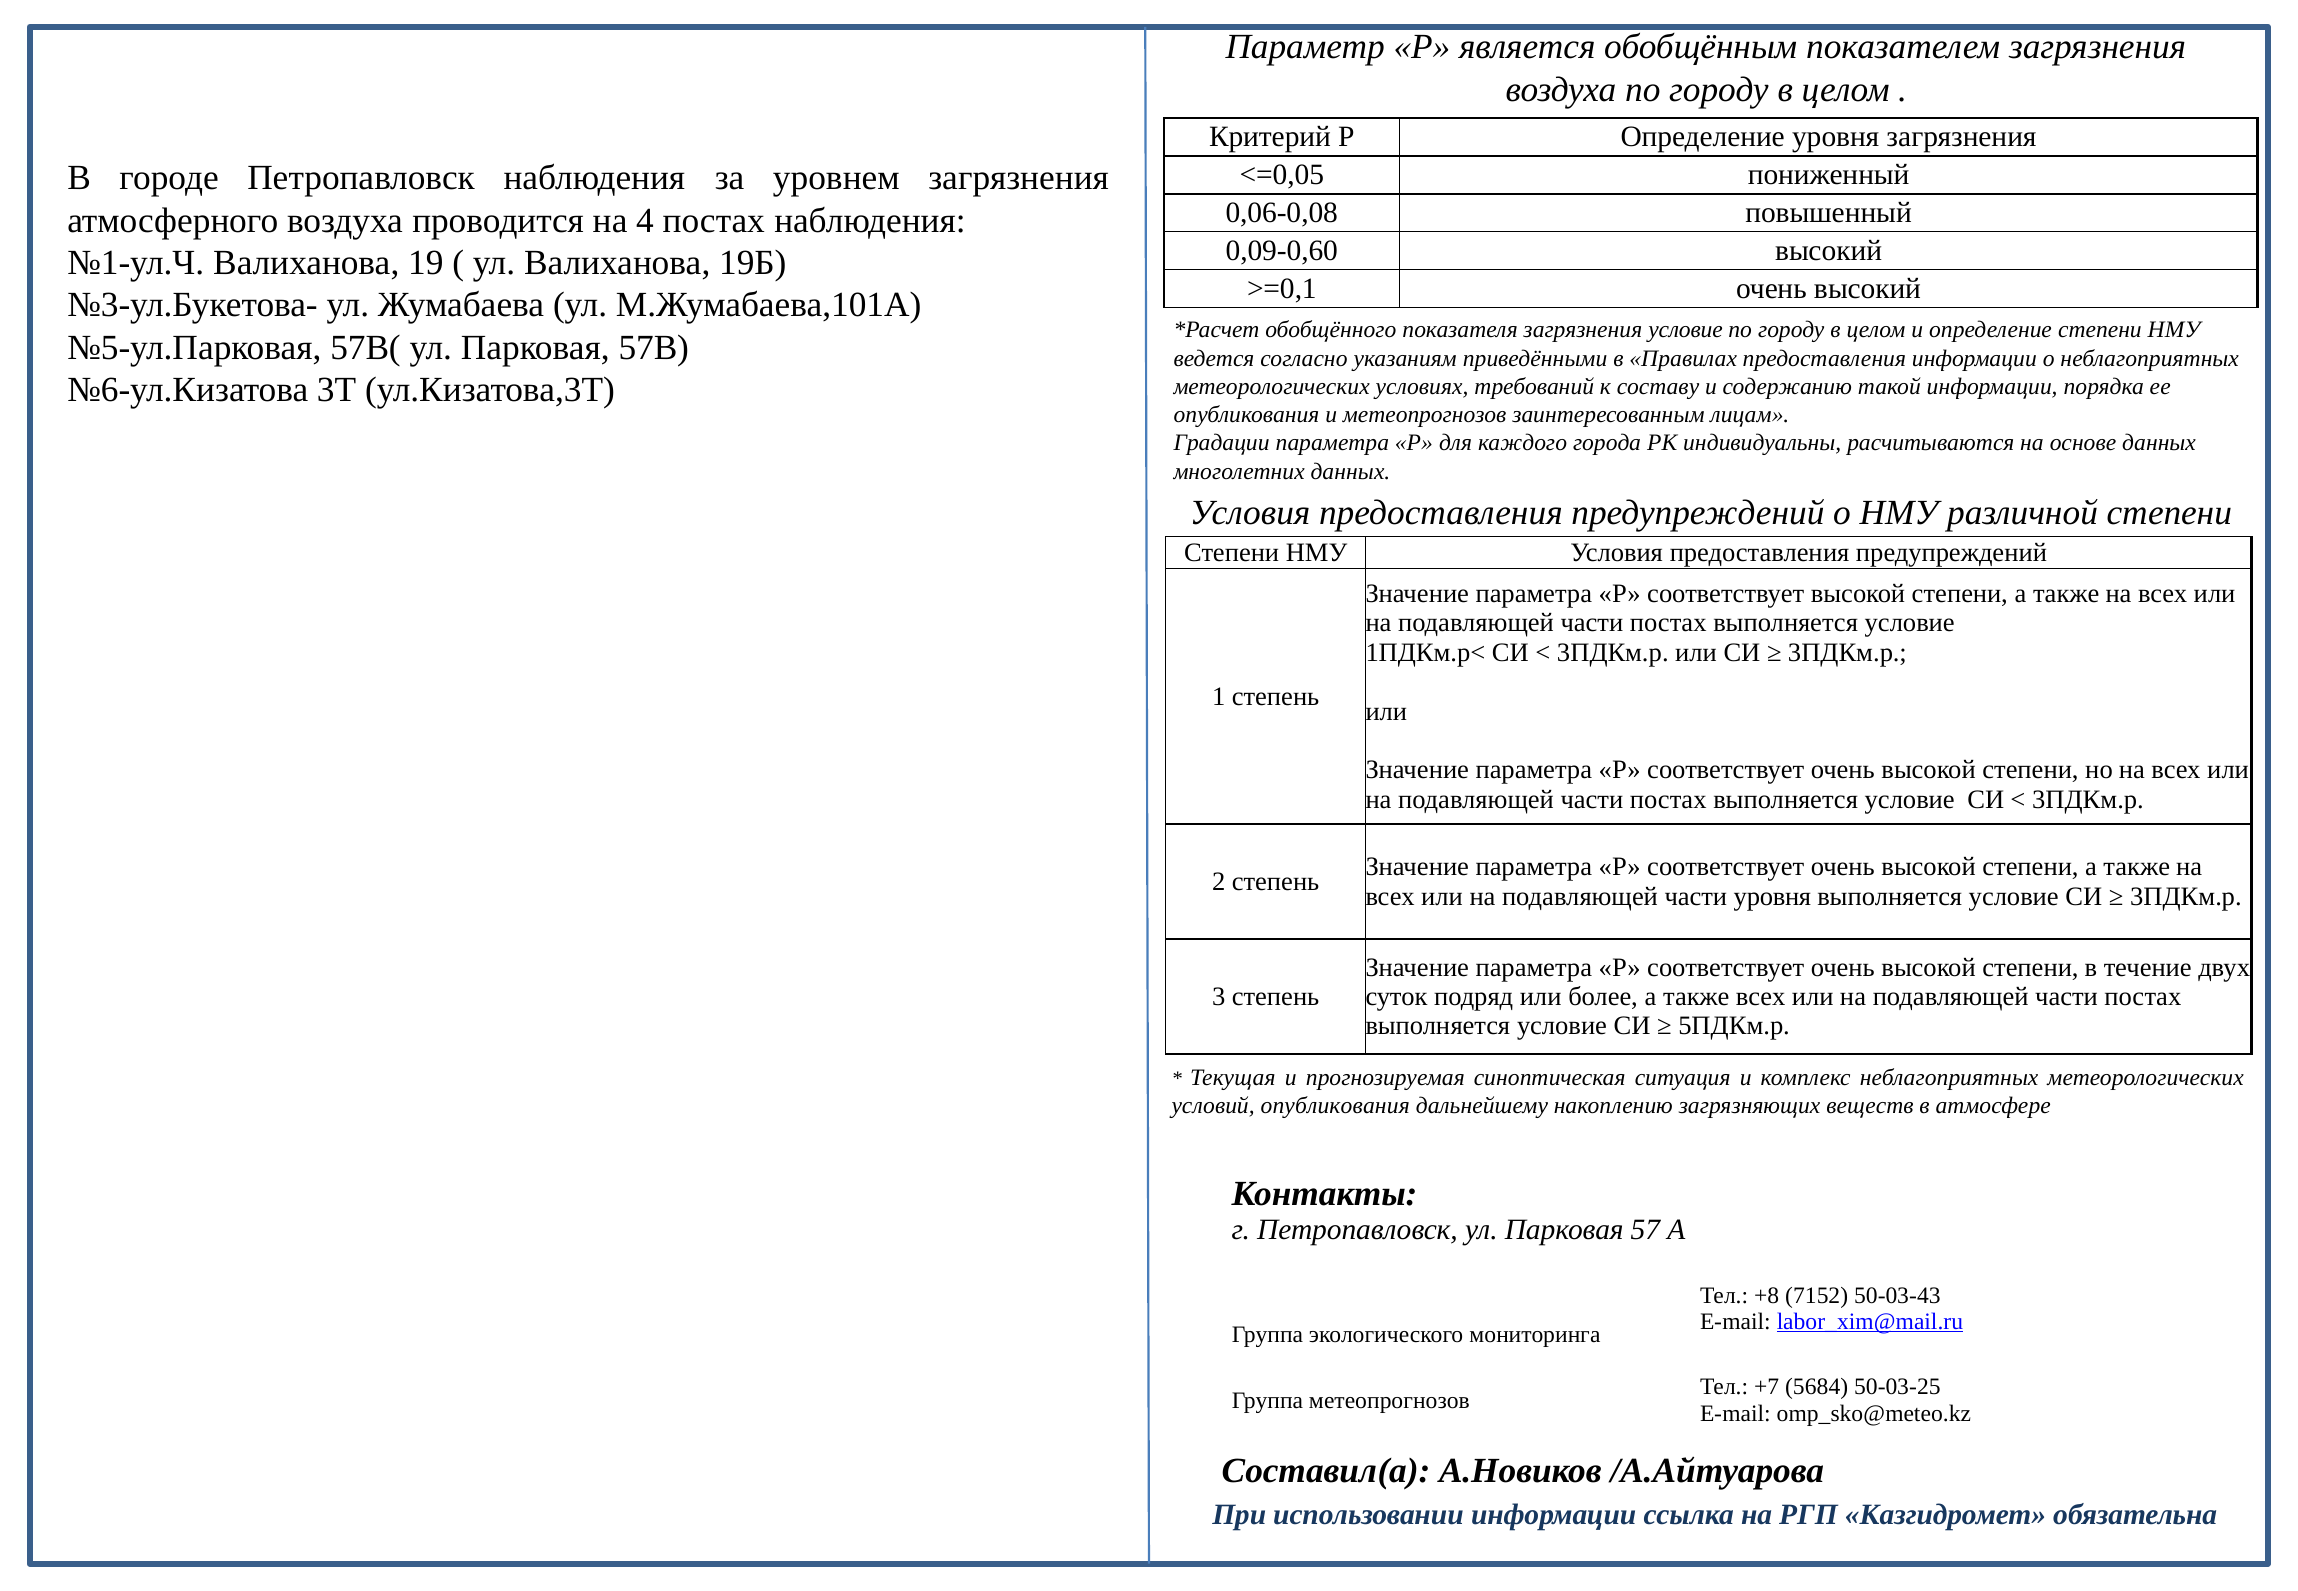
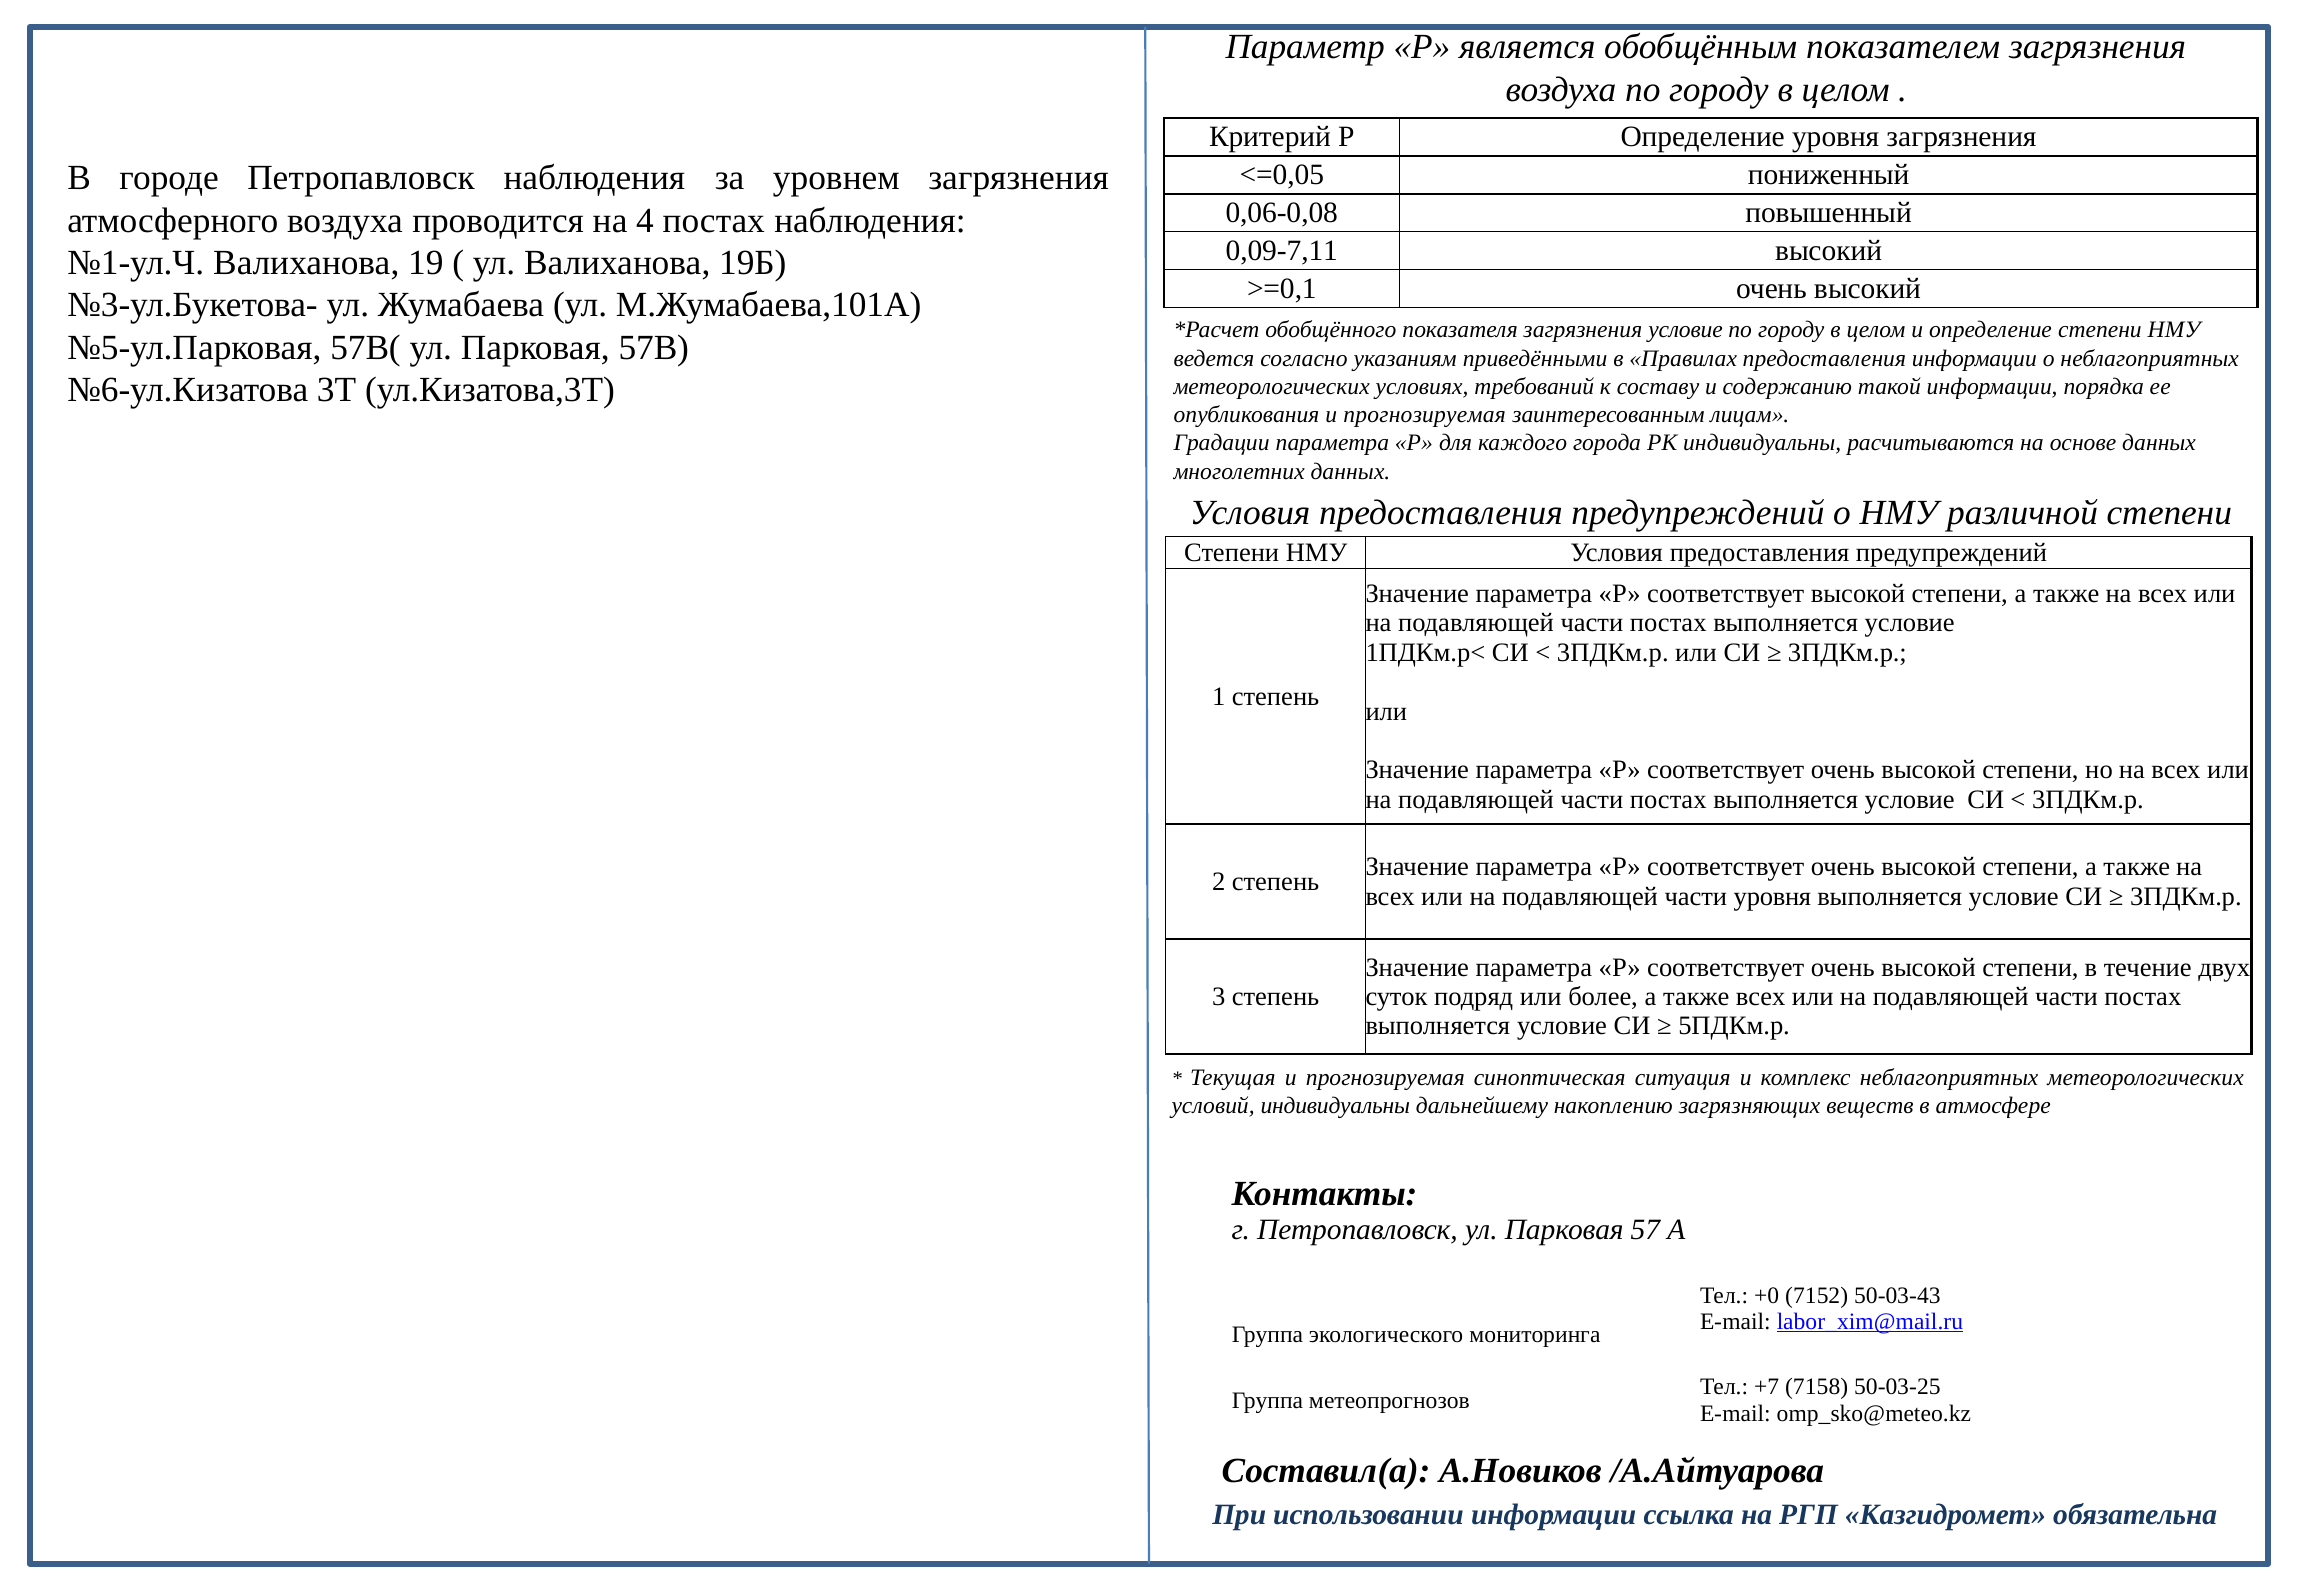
0,09-0,60: 0,09-0,60 -> 0,09-7,11 (1282, 250)
опубликования и метеопрогнозов: метеопрогнозов -> прогнозируемая (1425, 415)
условий опубликования: опубликования -> индивидуальны (1335, 1106)
+8: +8 -> +0 (1767, 1295)
5684: 5684 -> 7158 (1817, 1387)
